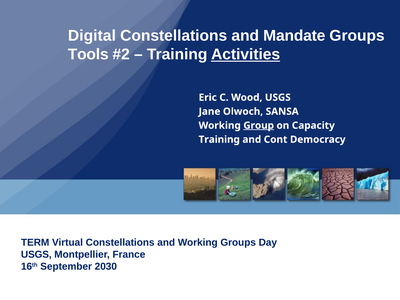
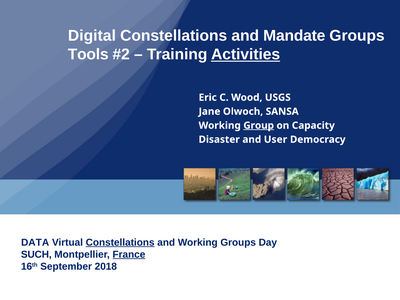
Training: Training -> Disaster (219, 139)
Cont: Cont -> User (276, 139)
TERM: TERM -> DATA (35, 242)
Constellations underline: none -> present (120, 242)
USGS: USGS -> SUCH (36, 254)
France underline: none -> present (129, 254)
2030: 2030 -> 2018 (106, 266)
